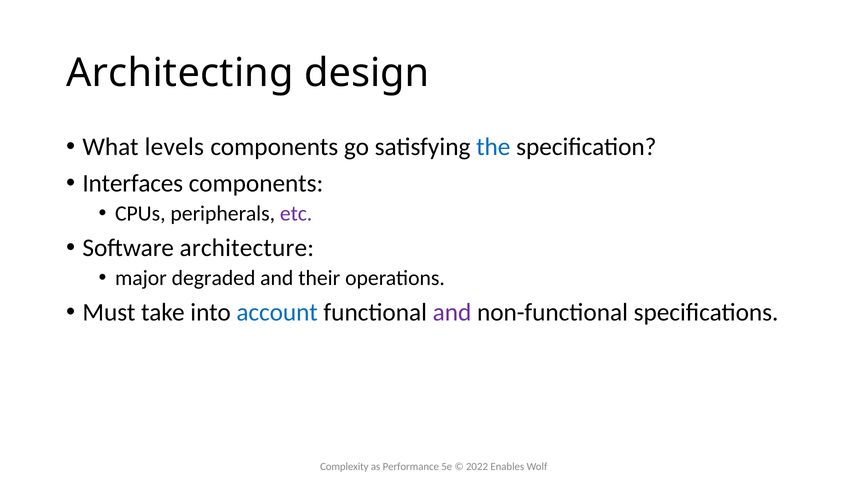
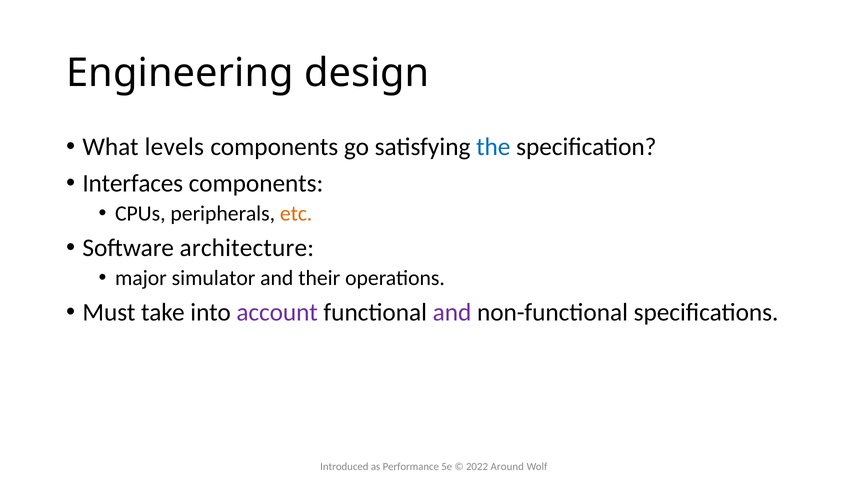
Architecting: Architecting -> Engineering (180, 73)
etc colour: purple -> orange (296, 213)
degraded: degraded -> simulator (214, 277)
account colour: blue -> purple (277, 312)
Complexity: Complexity -> Introduced (344, 466)
Enables: Enables -> Around (507, 466)
